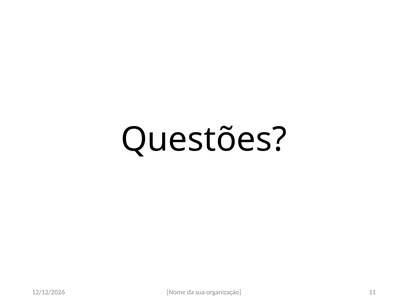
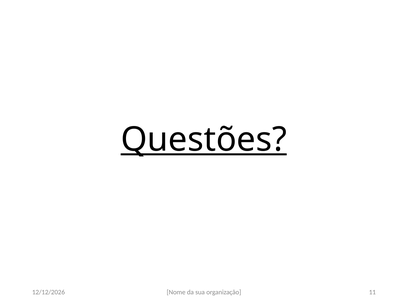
Questões underline: none -> present (204, 140)
